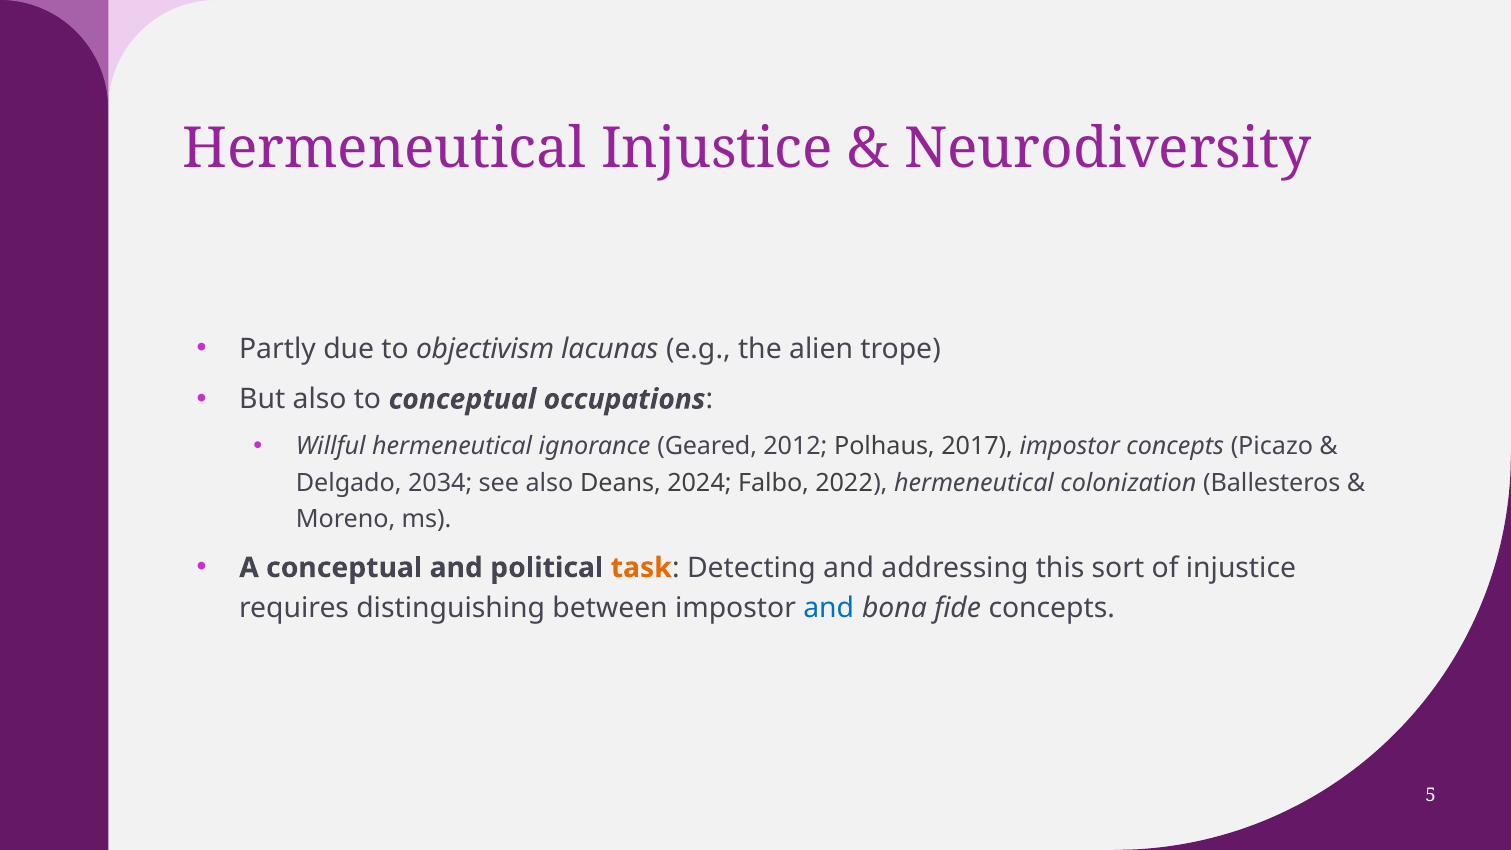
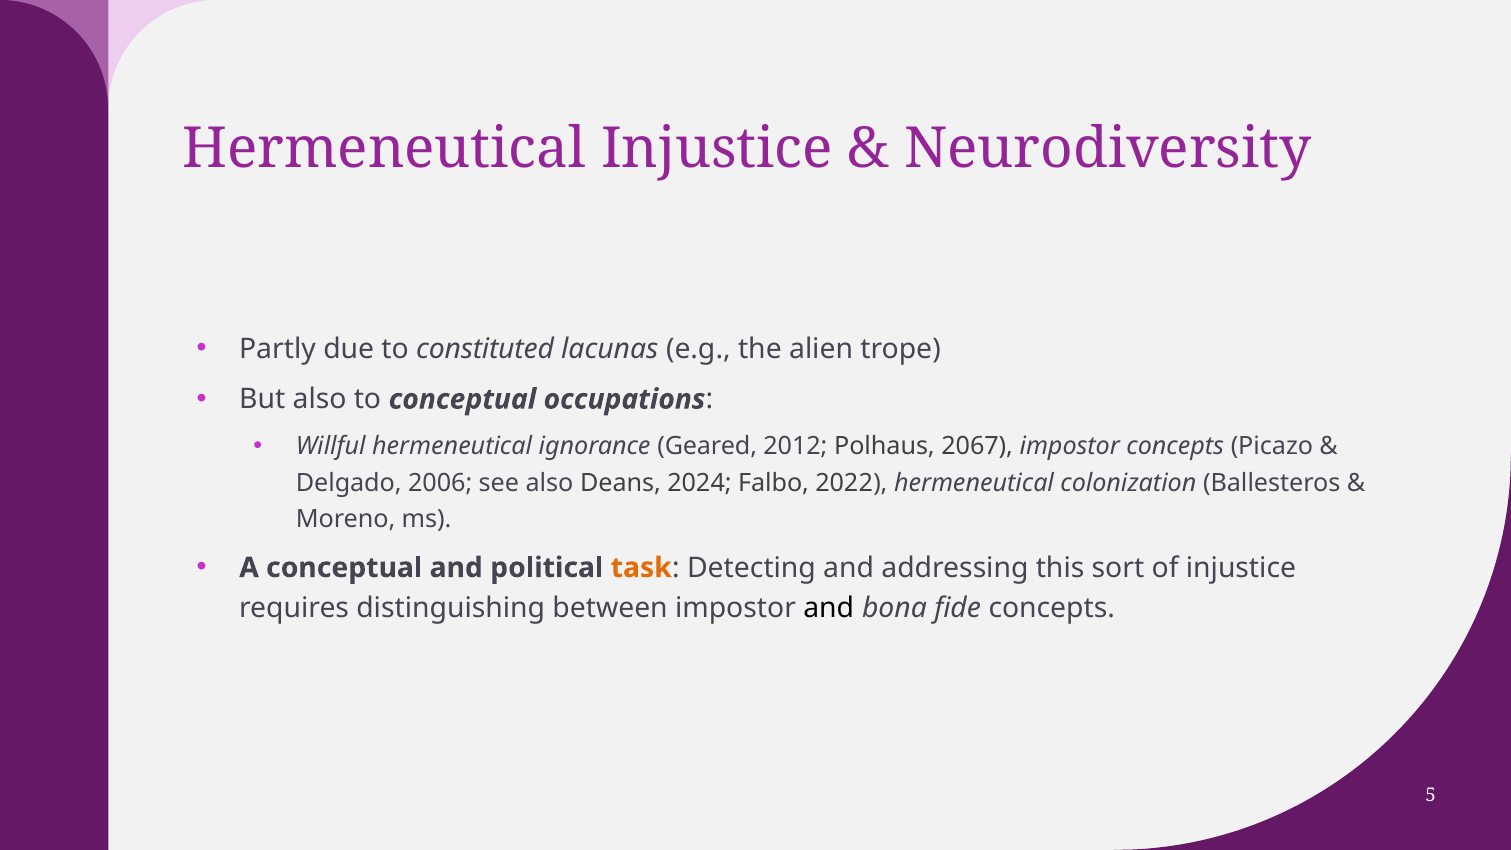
objectivism: objectivism -> constituted (485, 349)
2017: 2017 -> 2067 (977, 447)
2034: 2034 -> 2006 (440, 483)
and colour: blue -> black (829, 608)
